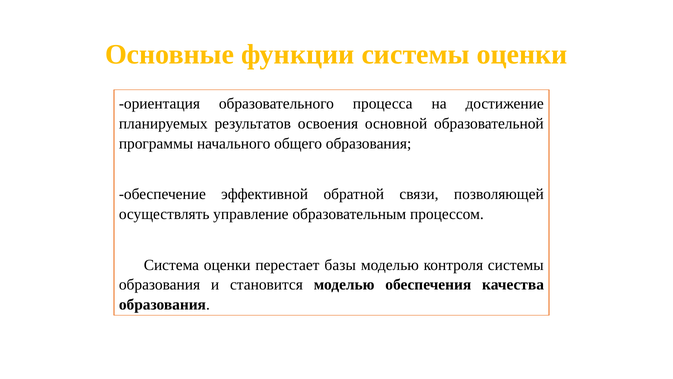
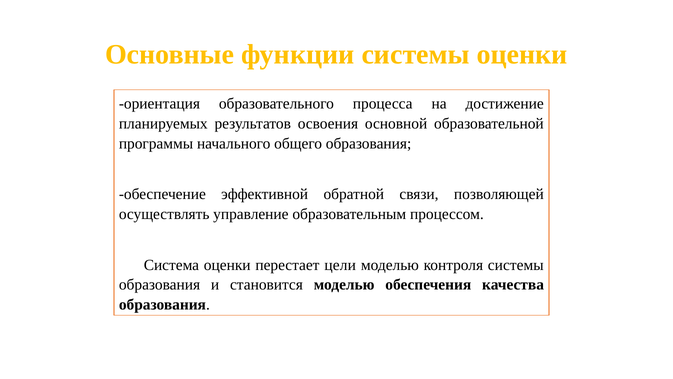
базы: базы -> цели (340, 265)
